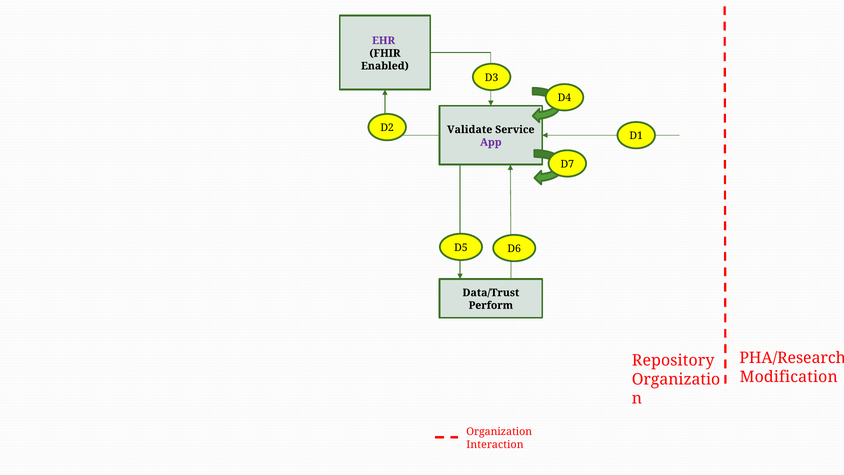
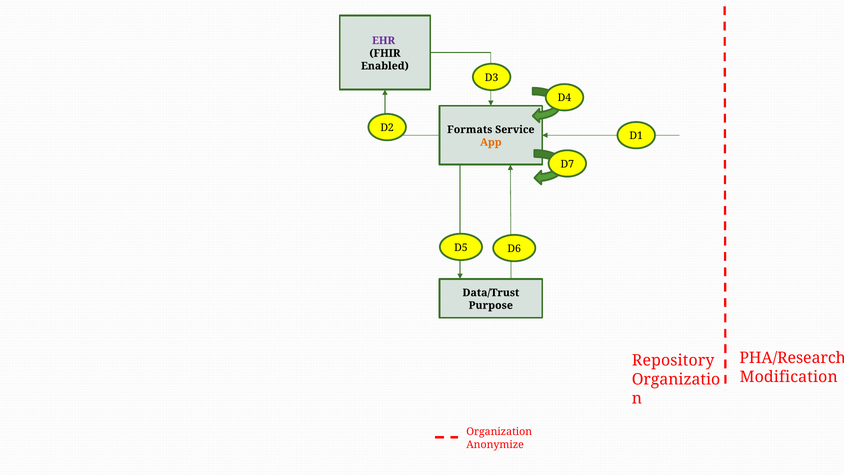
Validate: Validate -> Formats (470, 130)
App colour: purple -> orange (491, 142)
Perform: Perform -> Purpose (491, 305)
Interaction: Interaction -> Anonymize (495, 444)
